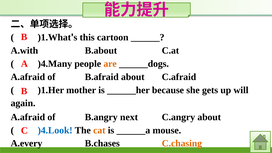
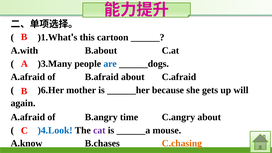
)4.Many: )4.Many -> )3.Many (55, 64)
are colour: orange -> blue (110, 64)
)1.Her: )1.Her -> )6.Her (51, 90)
next: next -> time (129, 117)
cat colour: orange -> purple (99, 130)
A.every: A.every -> A.know (27, 143)
